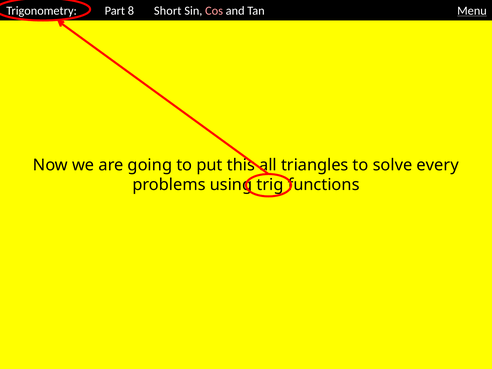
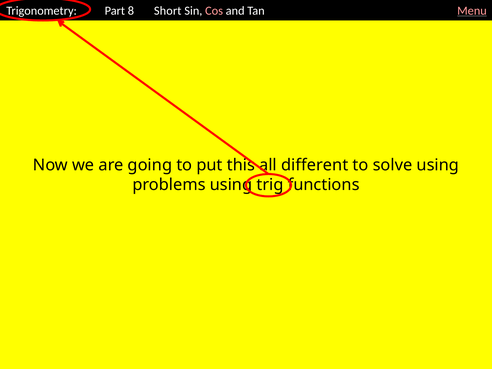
Menu colour: white -> pink (472, 11)
triangles: triangles -> different (315, 165)
solve every: every -> using (438, 165)
